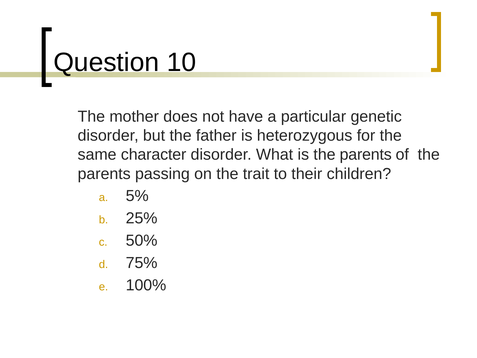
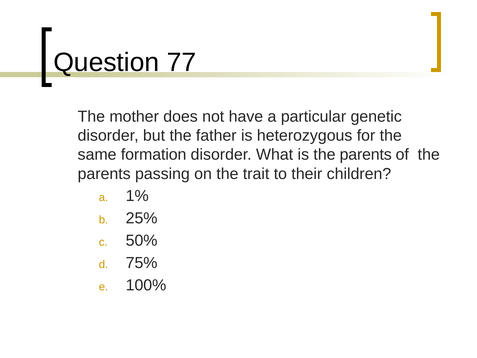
10: 10 -> 77 (181, 62)
character: character -> formation (154, 155)
5%: 5% -> 1% (137, 196)
